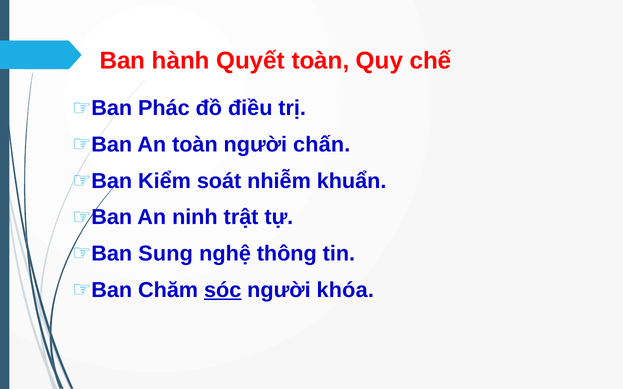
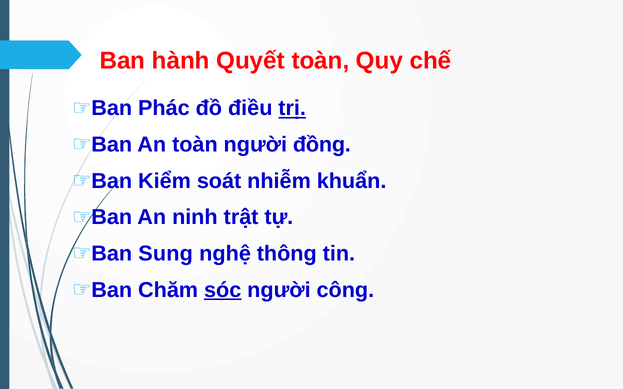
trị underline: none -> present (292, 108)
chấn: chấn -> đồng (322, 145)
khóa: khóa -> công (345, 290)
